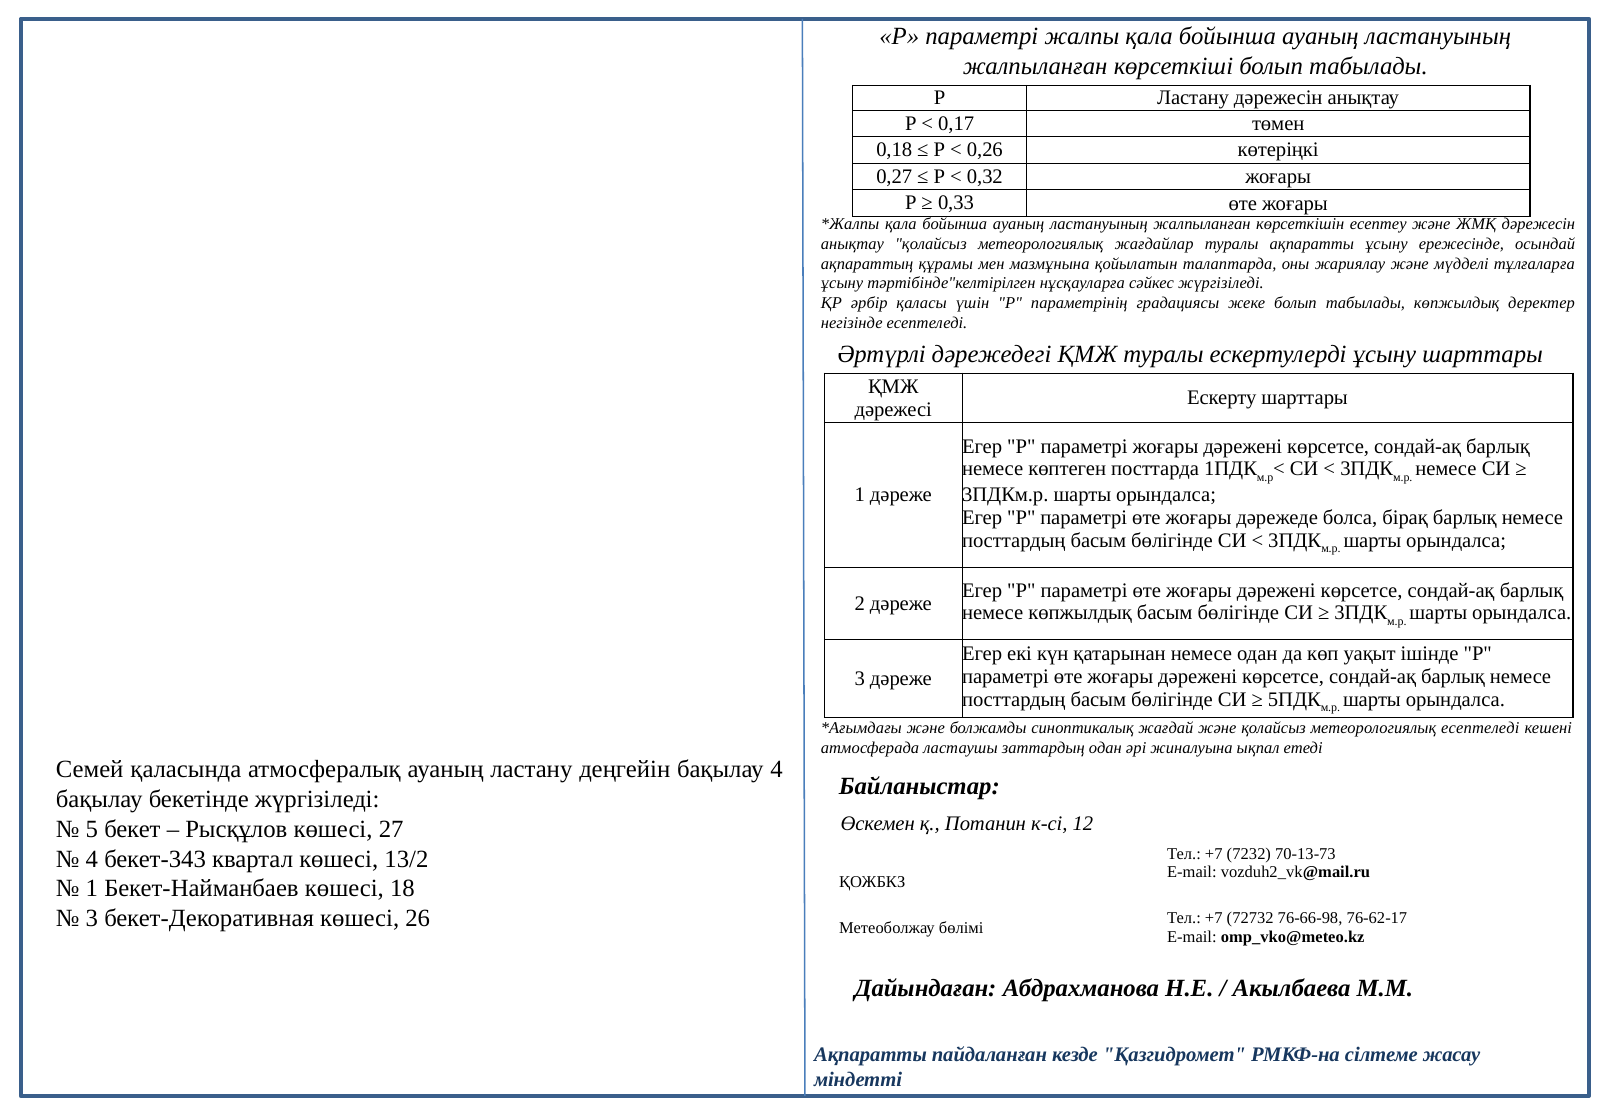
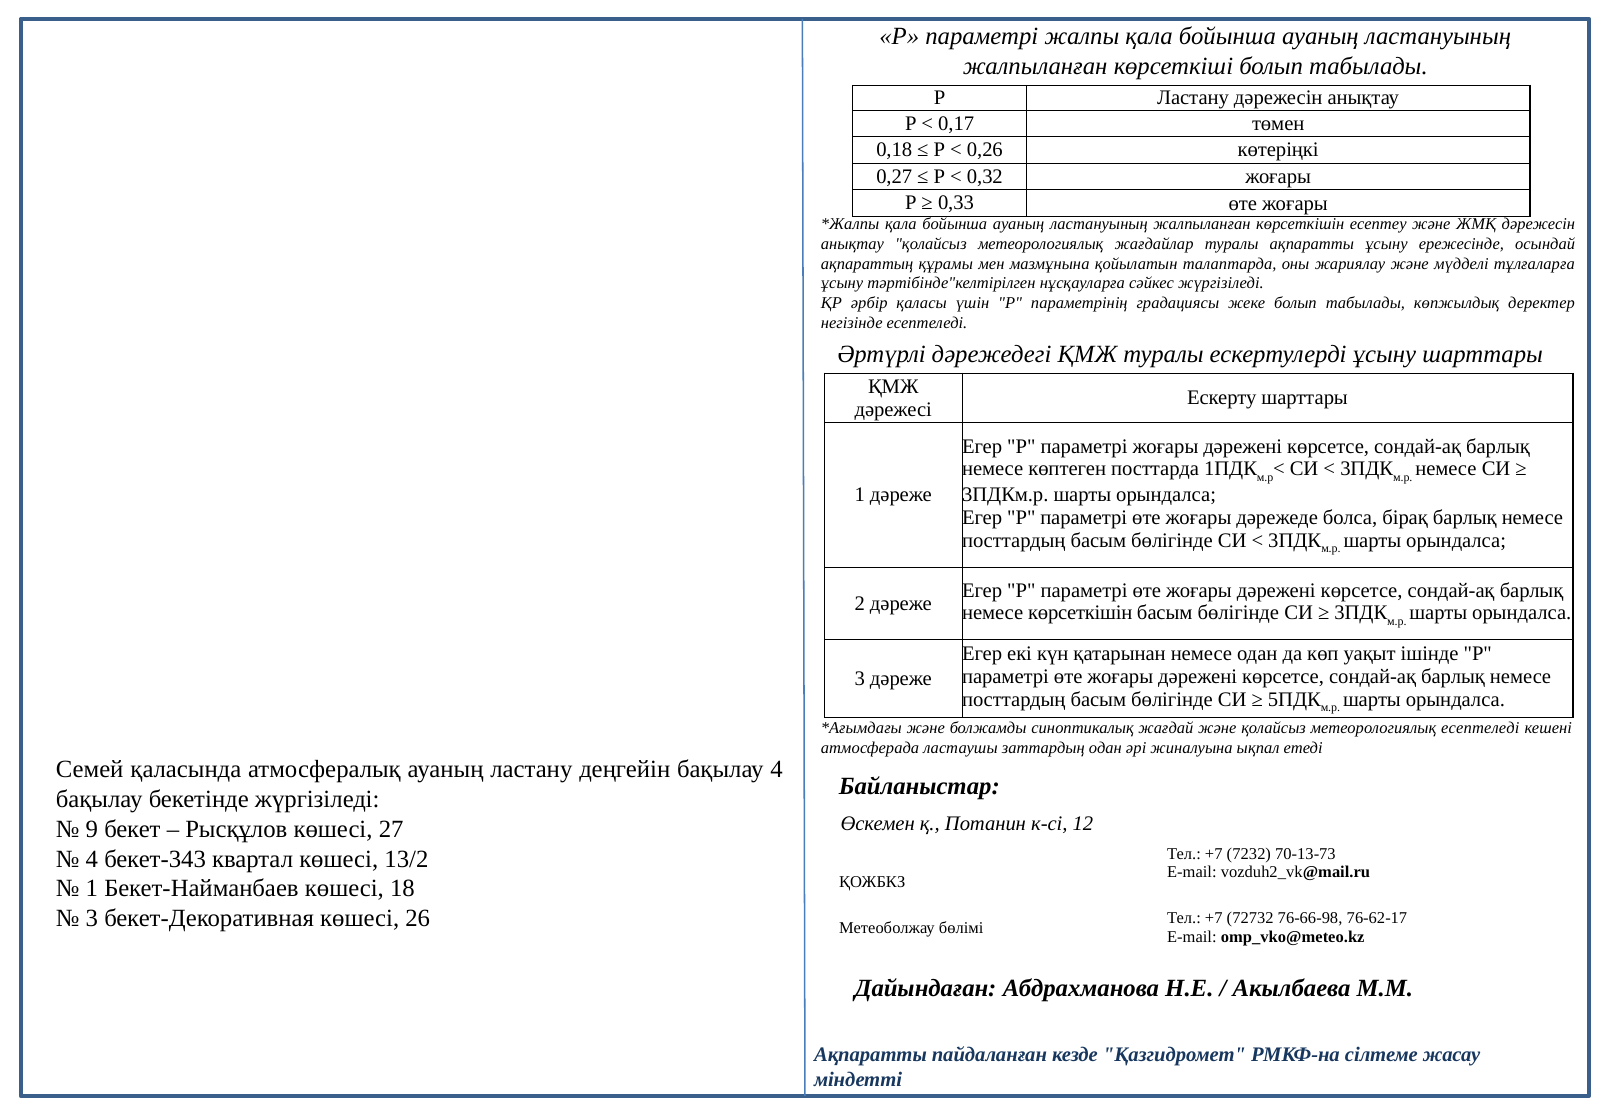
немесе көпжылдық: көпжылдық -> көрсеткішін (1080, 613)
5: 5 -> 9 (92, 829)
